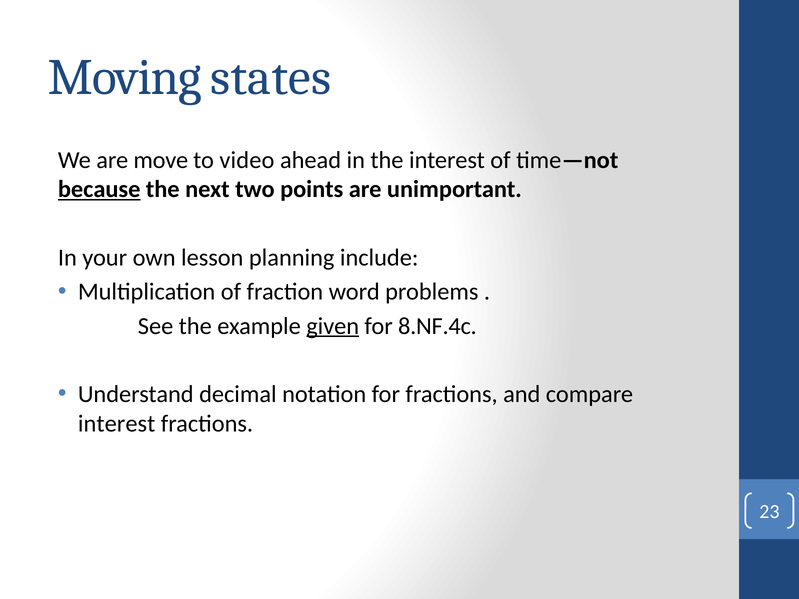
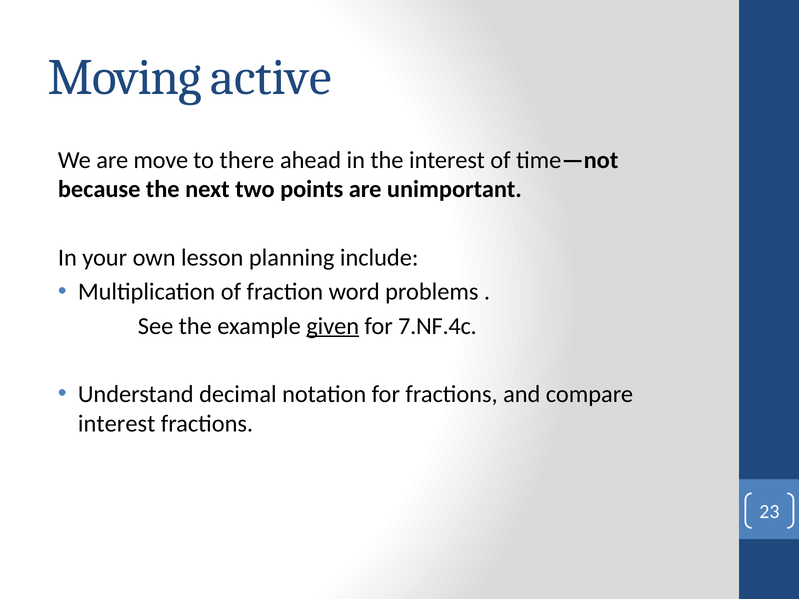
states: states -> active (271, 77)
video: video -> there (247, 160)
because underline: present -> none (99, 189)
8.NF.4c: 8.NF.4c -> 7.NF.4c (437, 326)
